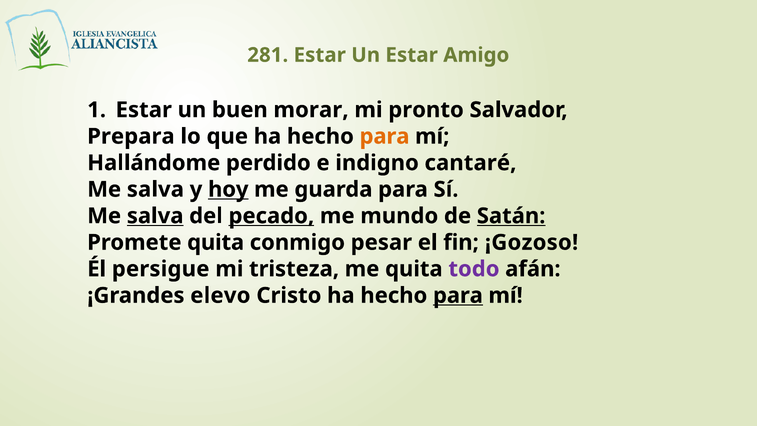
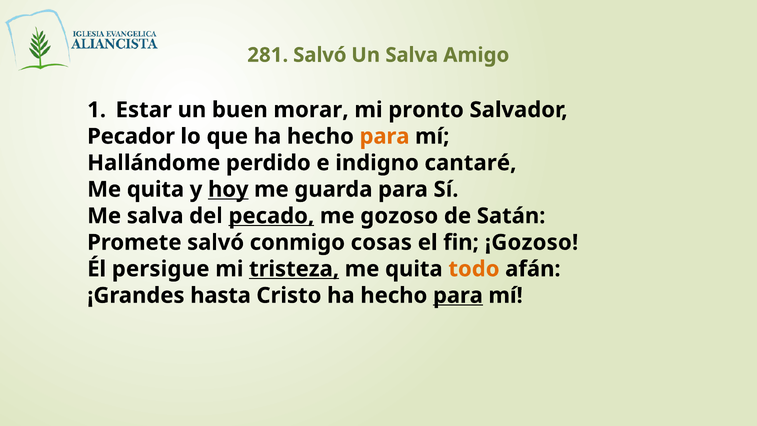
281 Estar: Estar -> Salvó (320, 55)
Un Estar: Estar -> Salva (412, 55)
Prepara: Prepara -> Pecador (131, 136)
salva: salva -> quita (155, 189)
salva underline: present -> none (155, 216)
mundo: mundo -> gozoso (399, 216)
Satán underline: present -> none (511, 216)
Promete quita: quita -> salvó (216, 242)
pesar: pesar -> cosas (381, 242)
tristeza underline: none -> present (294, 269)
todo colour: purple -> orange (474, 269)
elevo: elevo -> hasta (221, 295)
